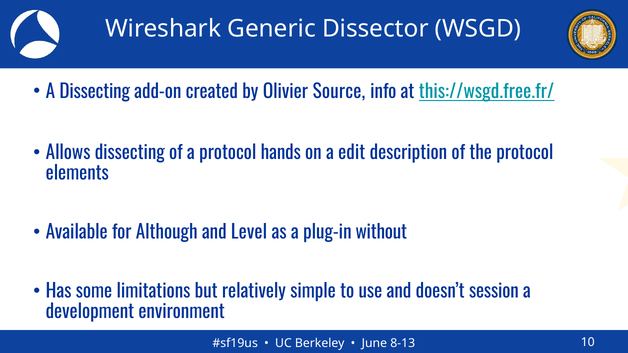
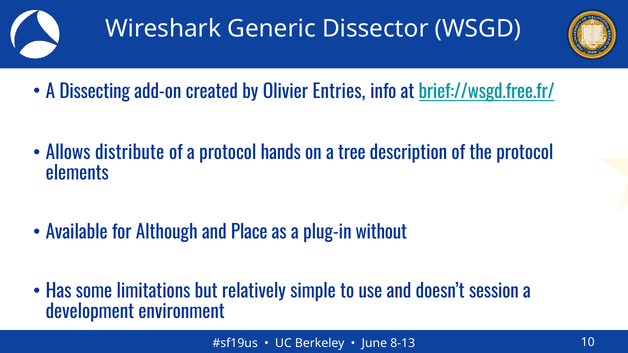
Source: Source -> Entries (339, 92)
this://wsgd.free.fr/: this://wsgd.free.fr/ -> brief://wsgd.free.fr/ (487, 92)
Allows dissecting: dissecting -> distribute (130, 153)
edit: edit -> tree (352, 153)
Level: Level -> Place (249, 233)
